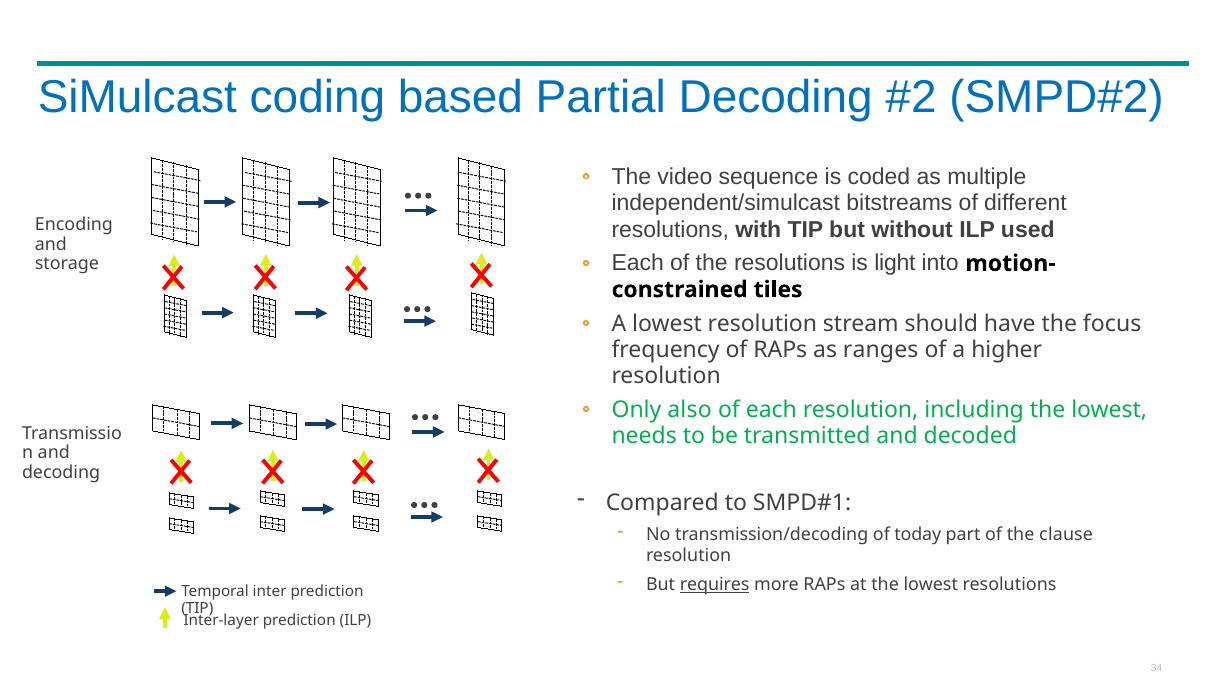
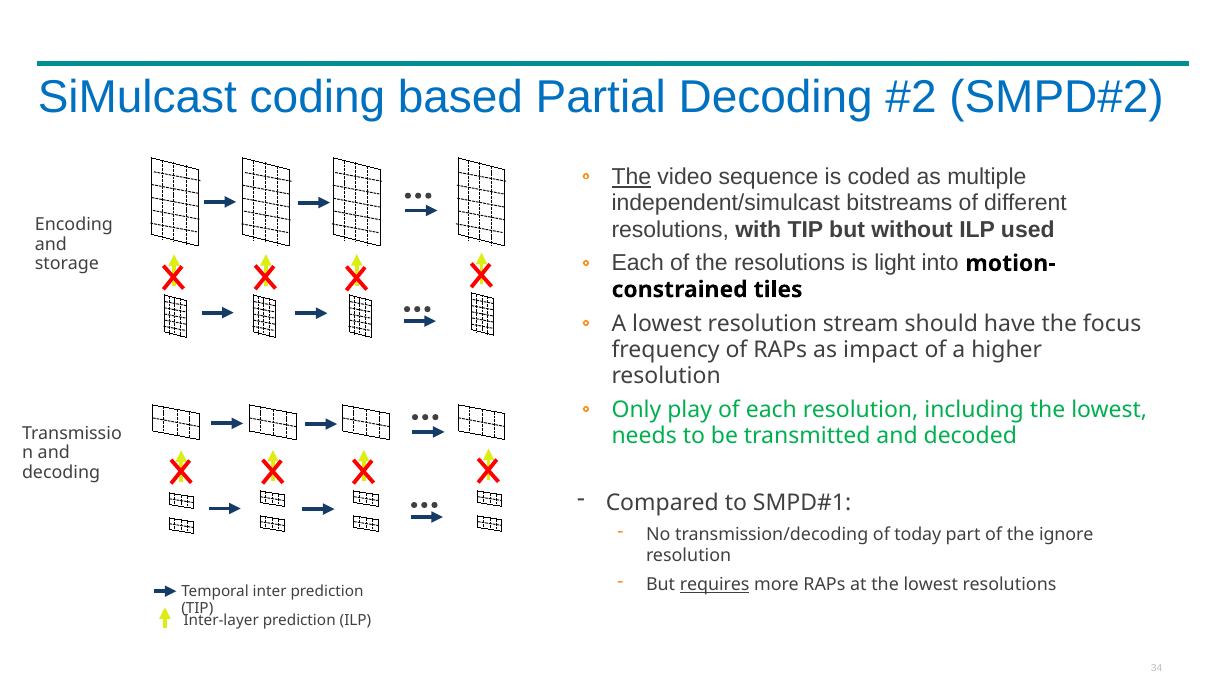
The underline: none -> present (631, 177)
ranges: ranges -> impact (881, 350)
also: also -> play (690, 410)
clause: clause -> ignore (1066, 534)
